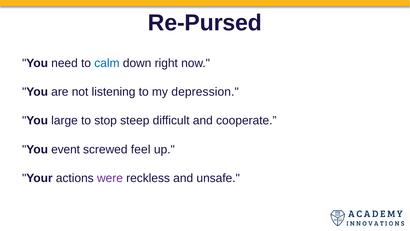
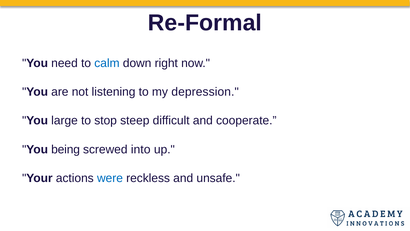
Re-Pursed: Re-Pursed -> Re-Formal (205, 23)
event: event -> being (66, 149)
feel: feel -> into (141, 149)
were colour: purple -> blue (110, 178)
